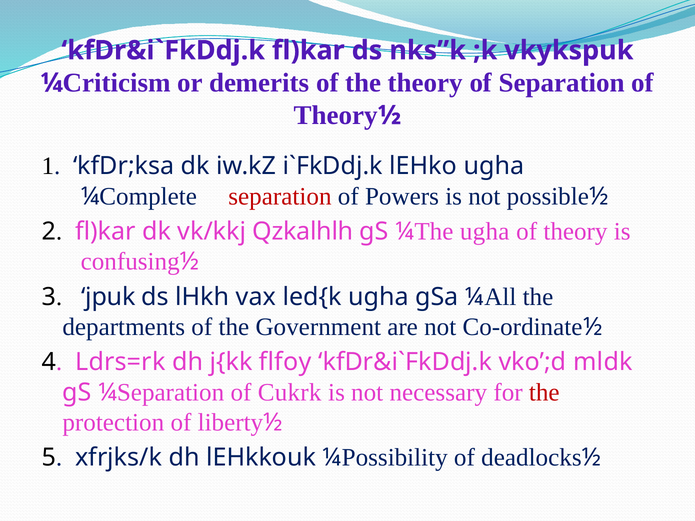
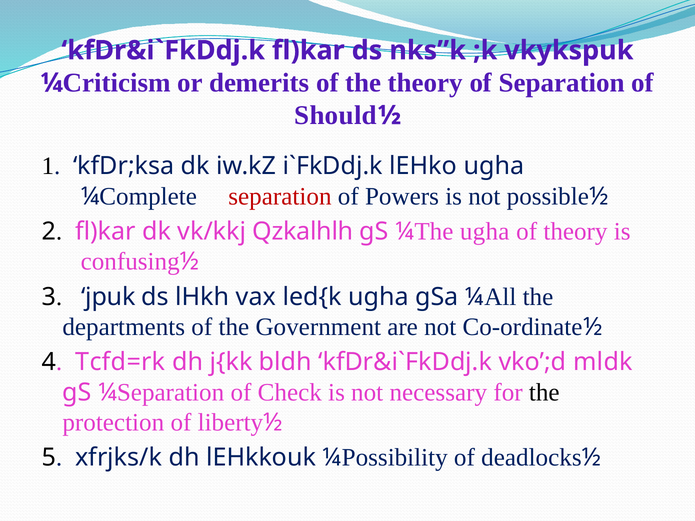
Theory: Theory -> Should (336, 115)
Ldrs=rk: Ldrs=rk -> Tcfd=rk (120, 362)
flfoy: flfoy -> bldh (285, 362)
Cukrk: Cukrk -> Check (290, 393)
the colour: red -> black (544, 393)
